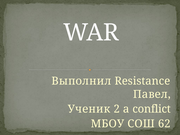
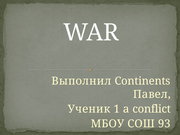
Resistance: Resistance -> Continents (142, 81)
2: 2 -> 1 (117, 109)
62: 62 -> 93 (164, 124)
